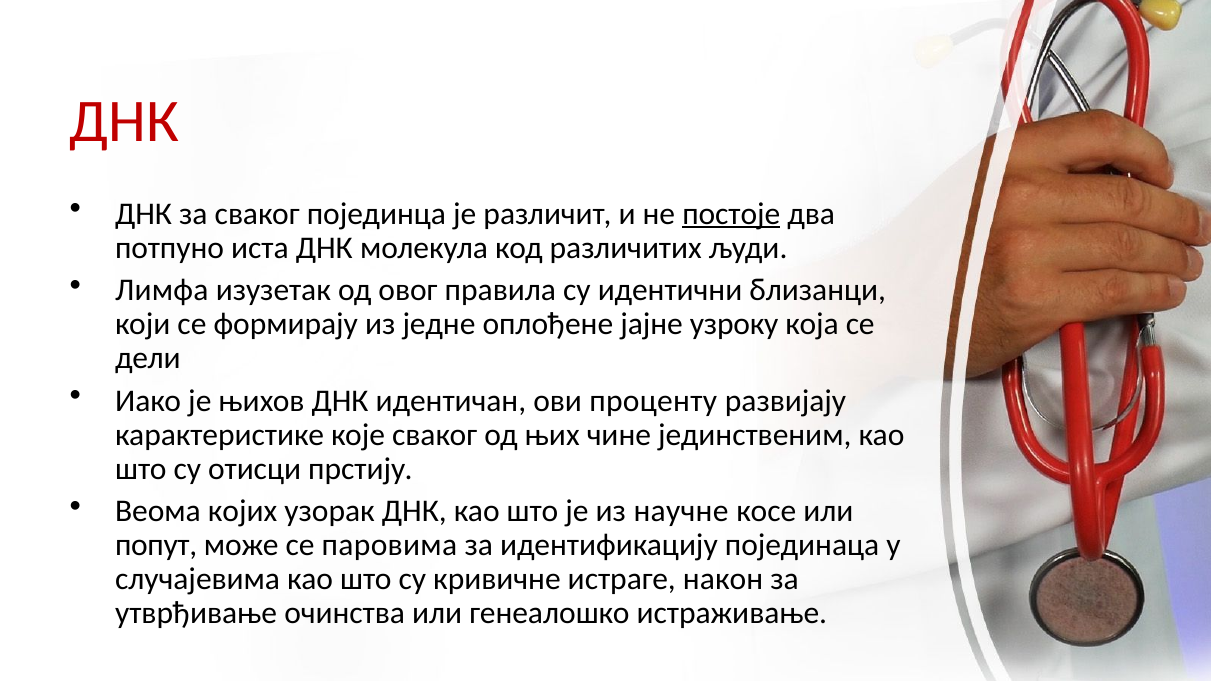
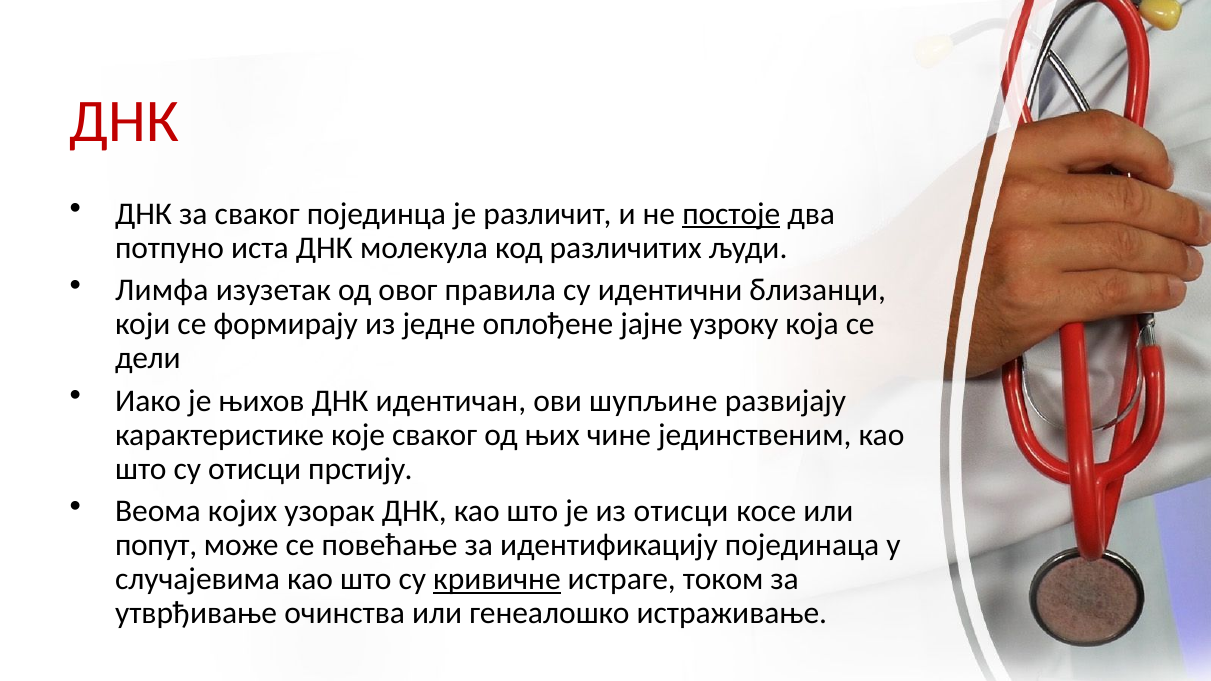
проценту: проценту -> шупљине (653, 401)
из научне: научне -> отисци (681, 511)
паровима: паровима -> повећање (390, 546)
кривичне underline: none -> present (497, 580)
након: након -> током (723, 580)
